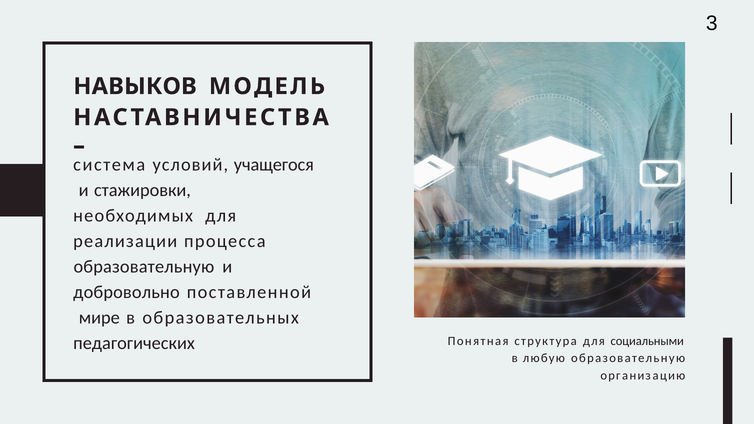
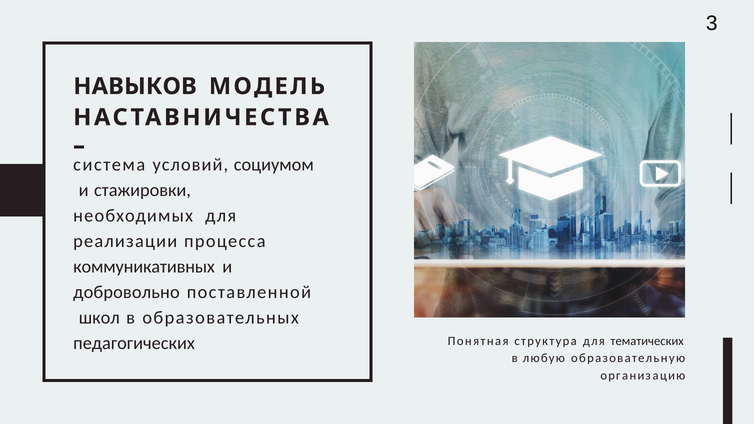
учащегося: учащегося -> социумом (274, 165)
образовательную: образовательную -> коммуникативных (144, 267)
мире: мире -> школ (99, 318)
социальными: социальными -> тематических (647, 341)
